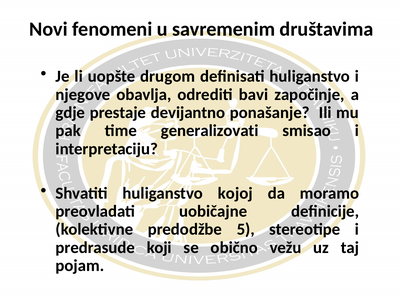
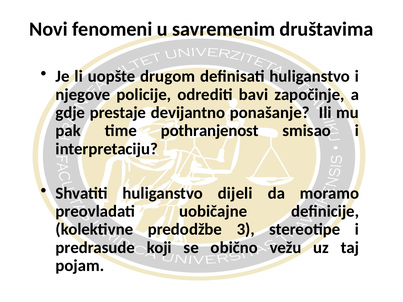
obavlja: obavlja -> policije (144, 95)
generalizovati: generalizovati -> pothranjenost (210, 131)
kojoj: kojoj -> dijeli (235, 193)
5: 5 -> 3 (246, 230)
